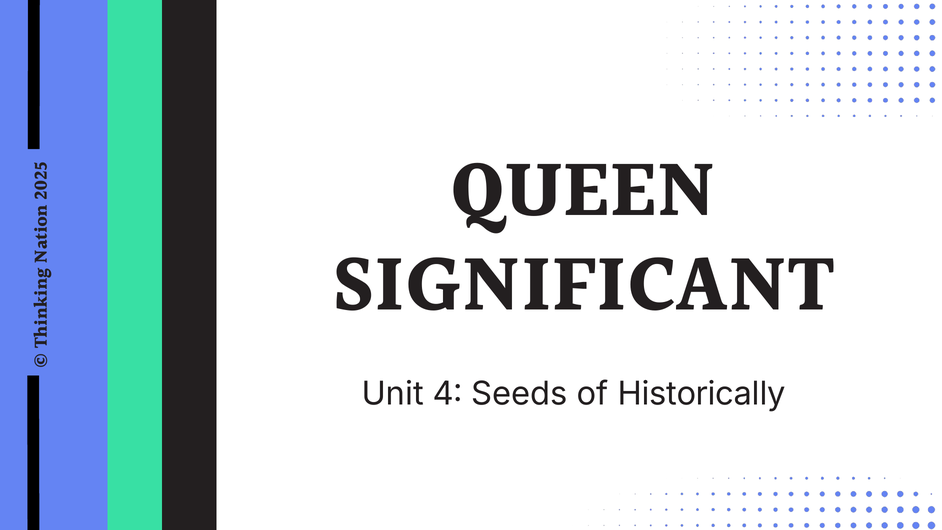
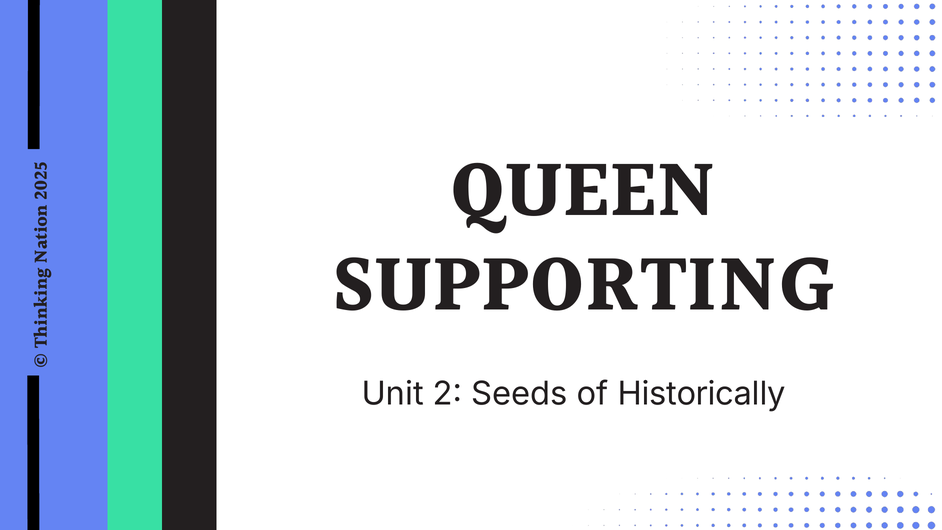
SIGNIFICANT: SIGNIFICANT -> SUPPORTING (583, 287)
Unit 4: 4 -> 2 (448, 394)
